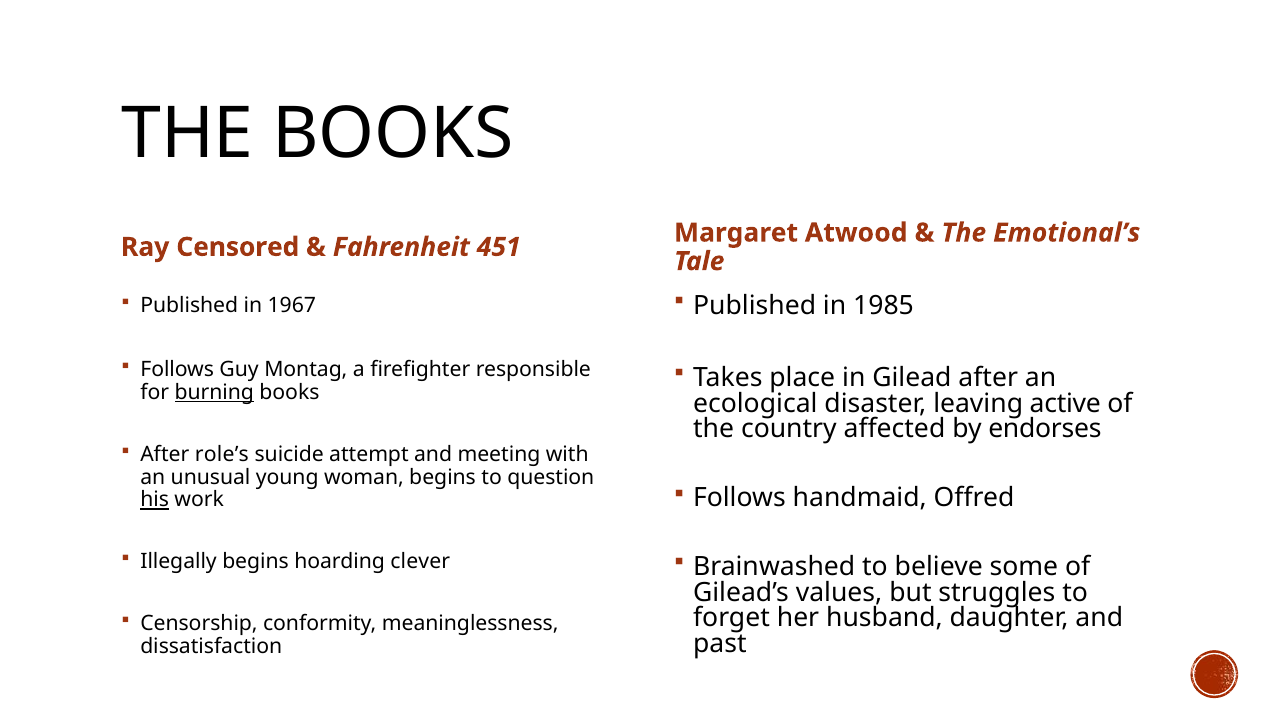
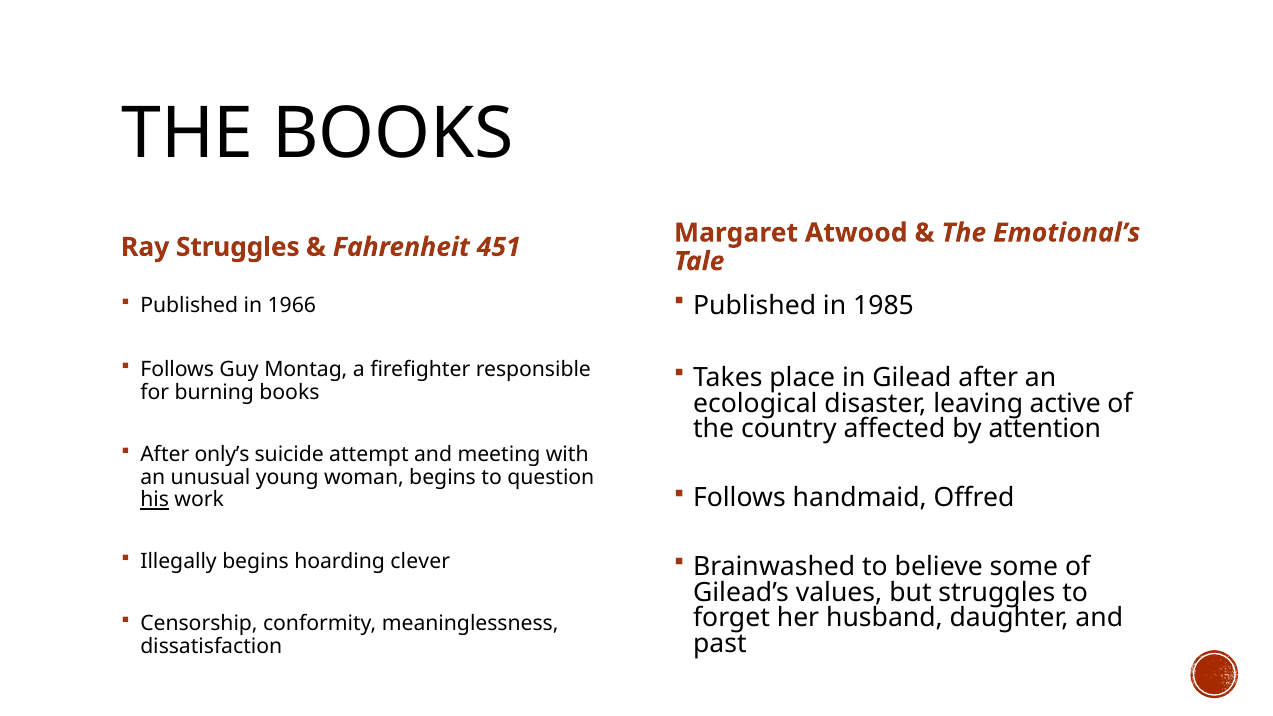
Ray Censored: Censored -> Struggles (238, 247)
1967: 1967 -> 1966 (292, 305)
burning underline: present -> none (214, 392)
endorses: endorses -> attention (1045, 429)
role’s: role’s -> only’s (222, 454)
